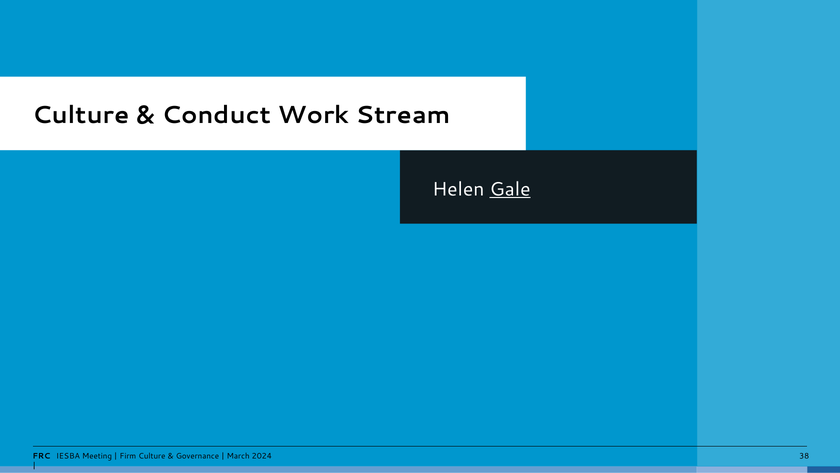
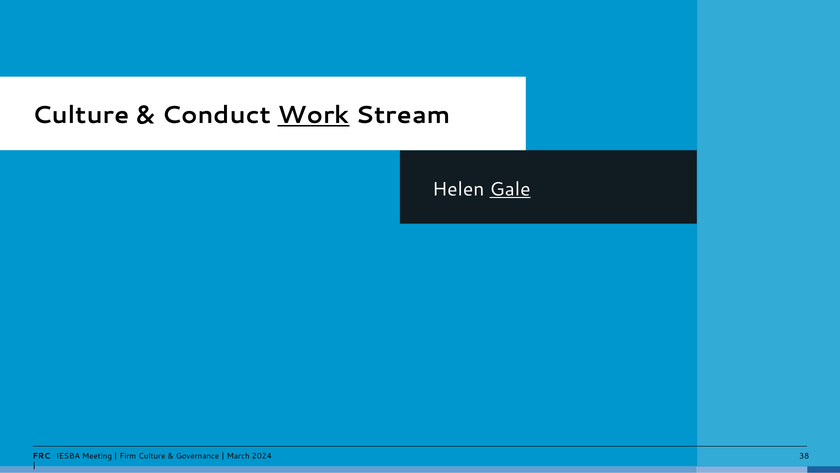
Work underline: none -> present (313, 115)
